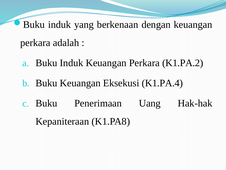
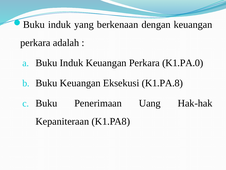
K1.PA.2: K1.PA.2 -> K1.PA.0 (183, 63)
K1.PA.4: K1.PA.4 -> K1.PA.8 (162, 83)
